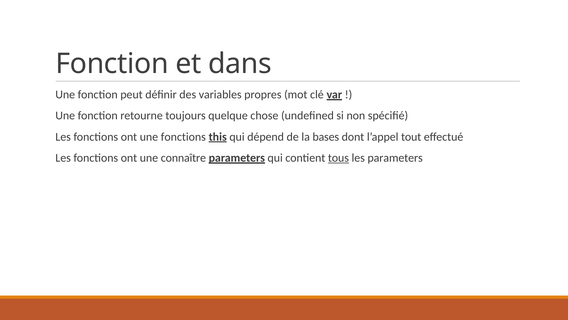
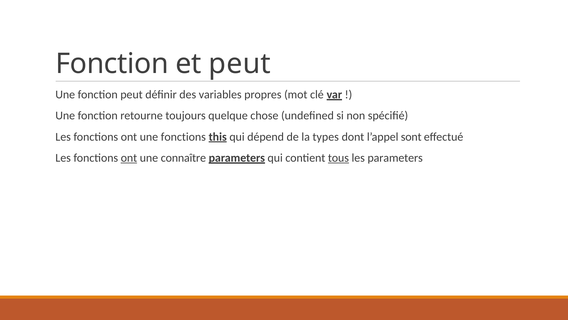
et dans: dans -> peut (240, 64)
bases: bases -> types (326, 137)
tout: tout -> sont (411, 137)
ont underline: none -> present (129, 158)
